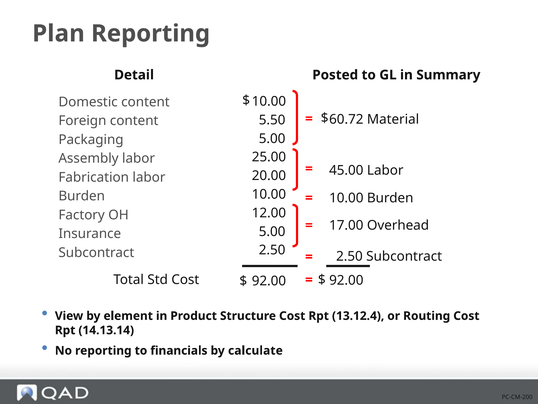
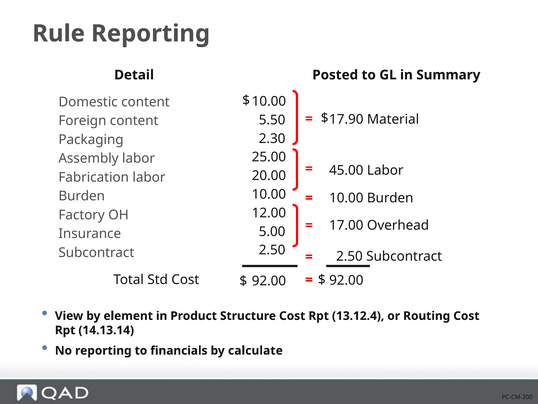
Plan: Plan -> Rule (59, 33)
60.72: 60.72 -> 17.90 (346, 119)
5.00: 5.00 -> 2.30 (272, 138)
